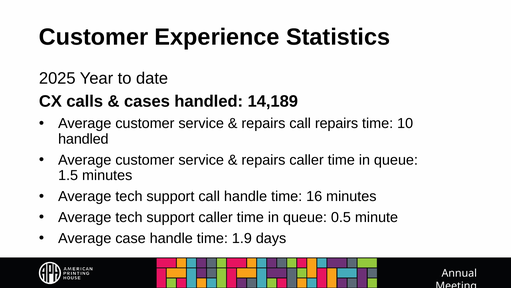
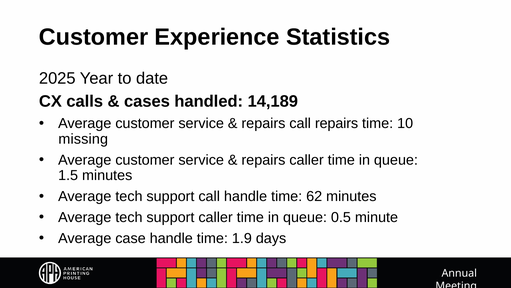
handled: handled -> missing (83, 139)
16: 16 -> 62 (314, 196)
